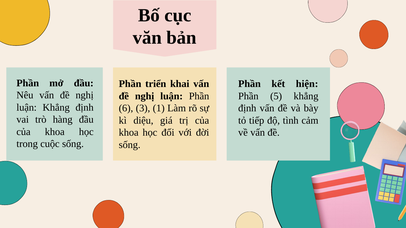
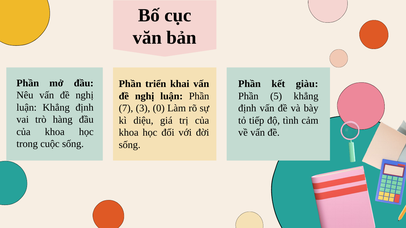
hiện: hiện -> giàu (307, 84)
6: 6 -> 7 (126, 108)
1: 1 -> 0 (159, 108)
